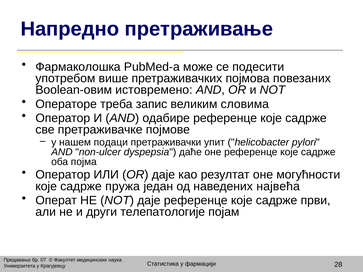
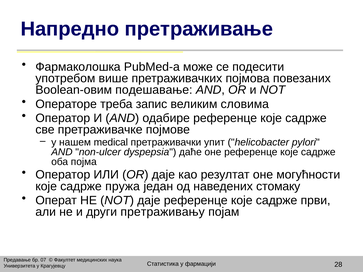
истовремено: истовремено -> подешавање (154, 90)
подаци: подаци -> medical (111, 143)
највећа: највећа -> стомаку (278, 187)
телепатологије: телепатологије -> претраживању (163, 212)
